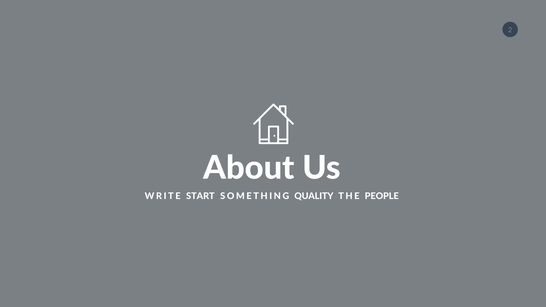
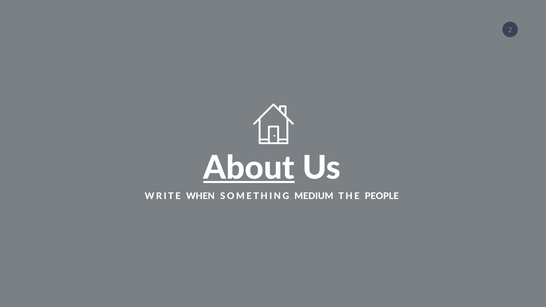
About underline: none -> present (249, 168)
START: START -> WHEN (200, 196)
QUALITY: QUALITY -> MEDIUM (314, 196)
